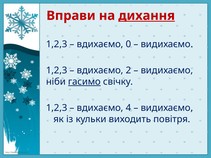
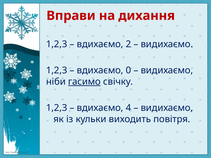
дихання underline: present -> none (147, 16)
0: 0 -> 2 (128, 44)
2: 2 -> 0 (128, 71)
